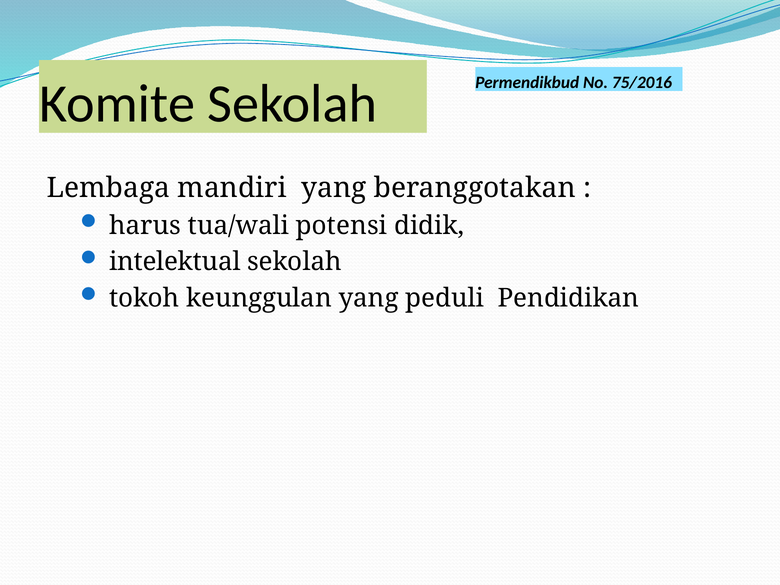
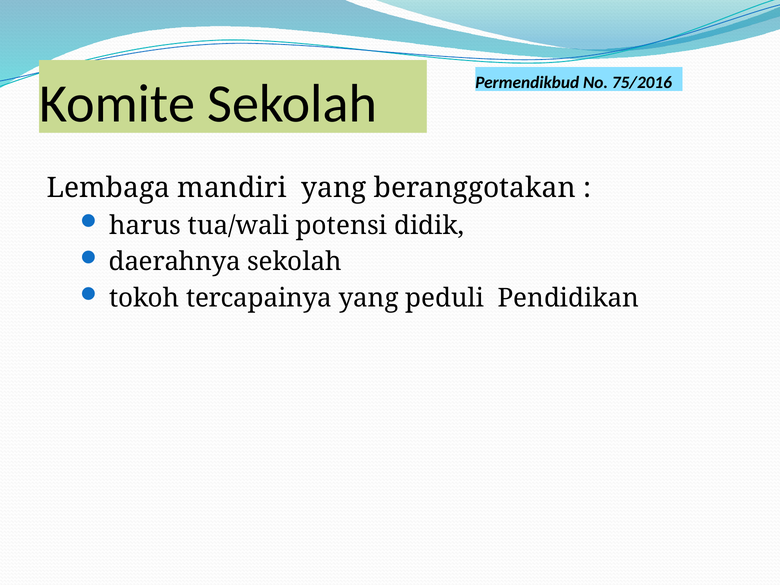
intelektual: intelektual -> daerahnya (175, 262)
keunggulan: keunggulan -> tercapainya (259, 298)
